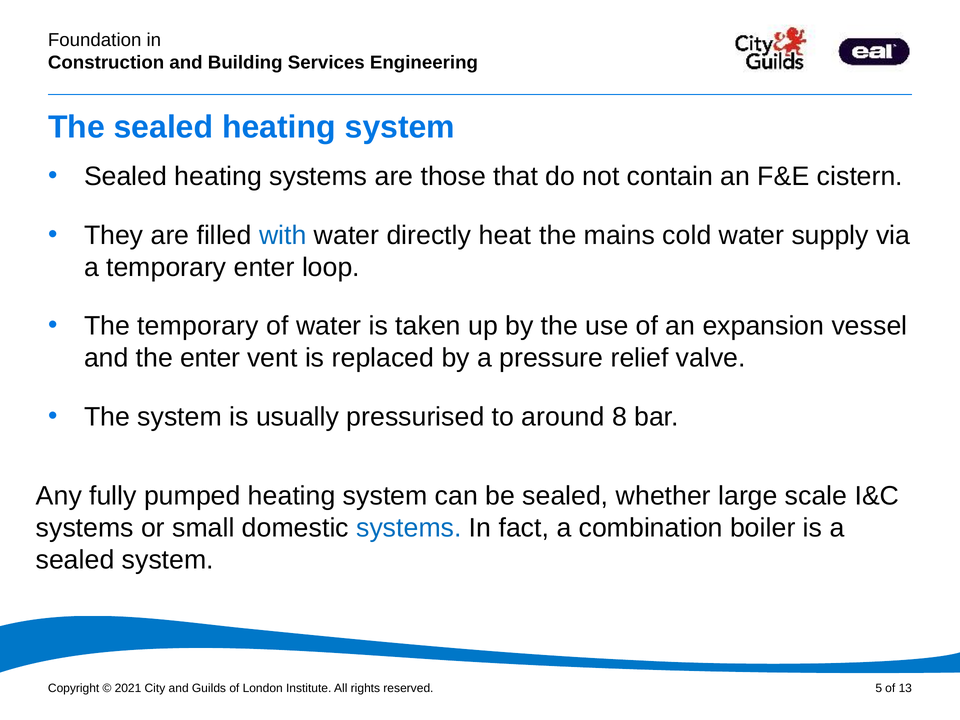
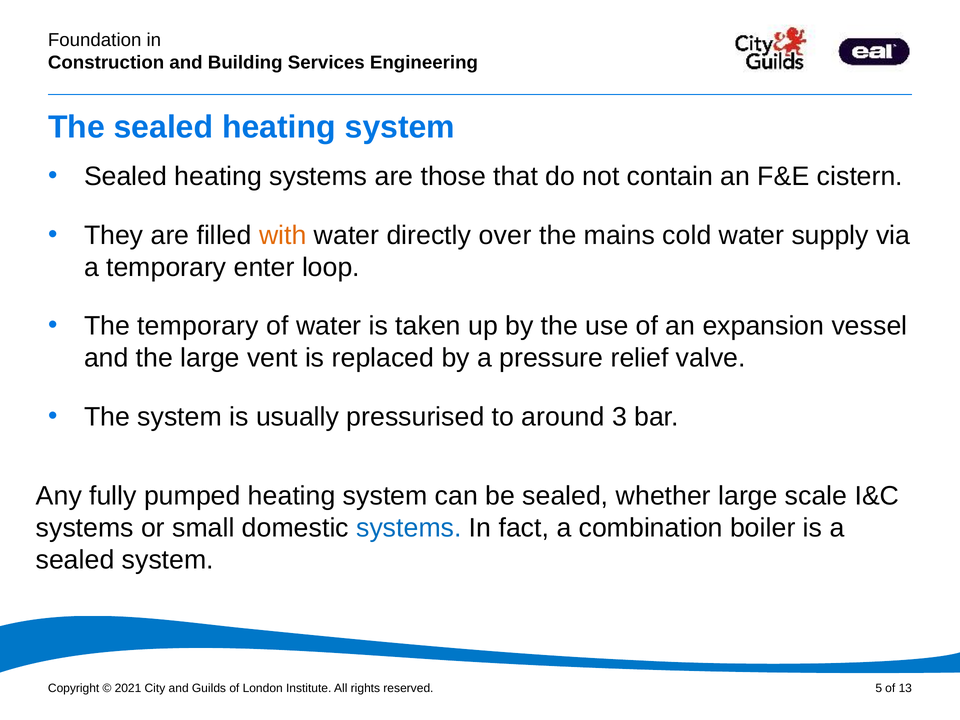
with colour: blue -> orange (283, 235)
heat: heat -> over (505, 235)
the enter: enter -> large (210, 358)
8: 8 -> 3 (619, 417)
